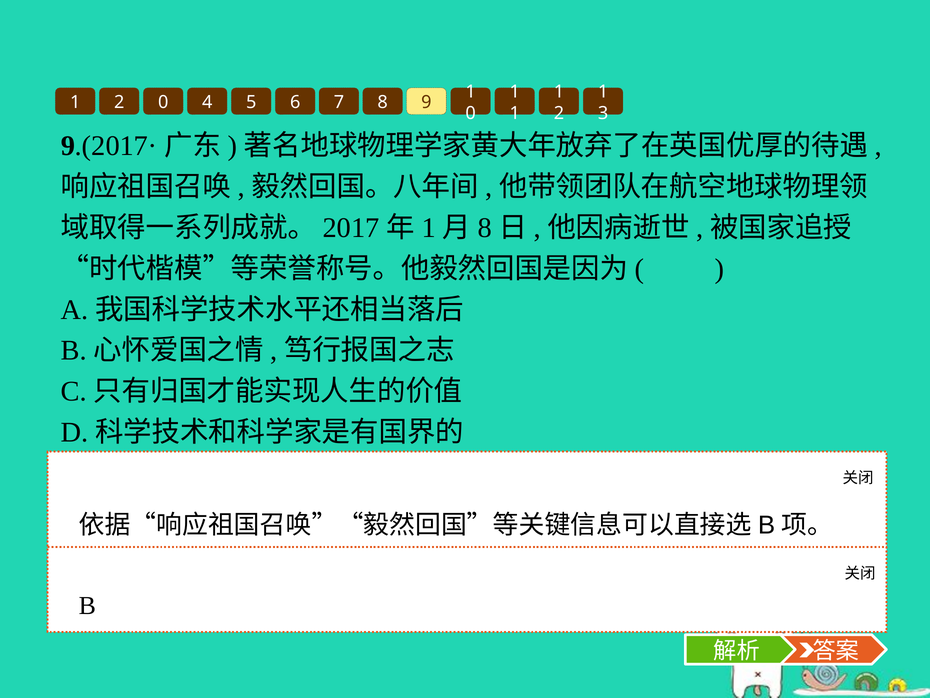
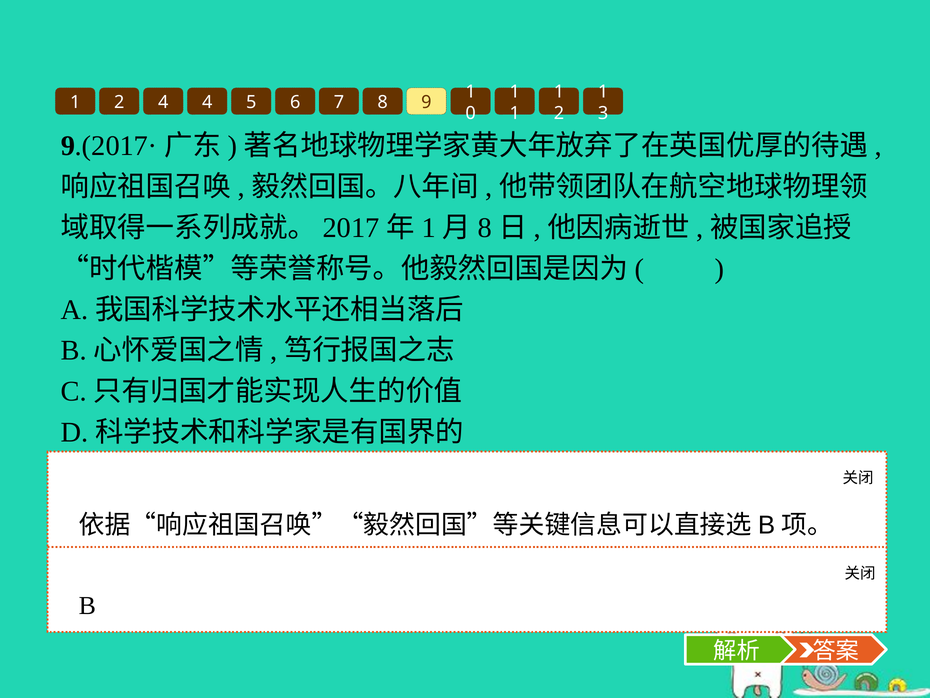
2 0: 0 -> 4 (163, 102)
